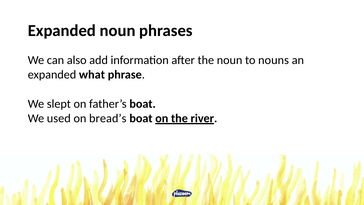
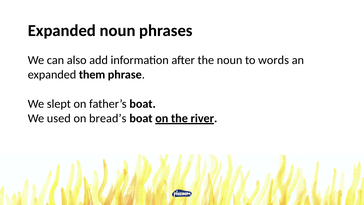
nouns: nouns -> words (274, 60)
what: what -> them (92, 75)
